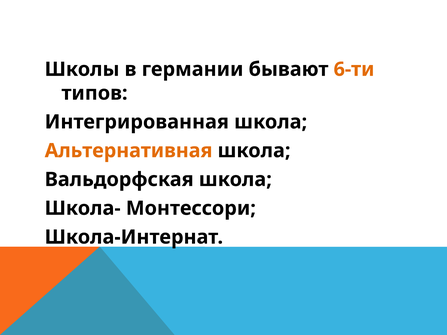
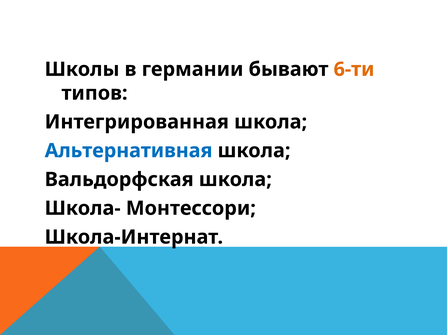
Альтернативная colour: orange -> blue (129, 151)
